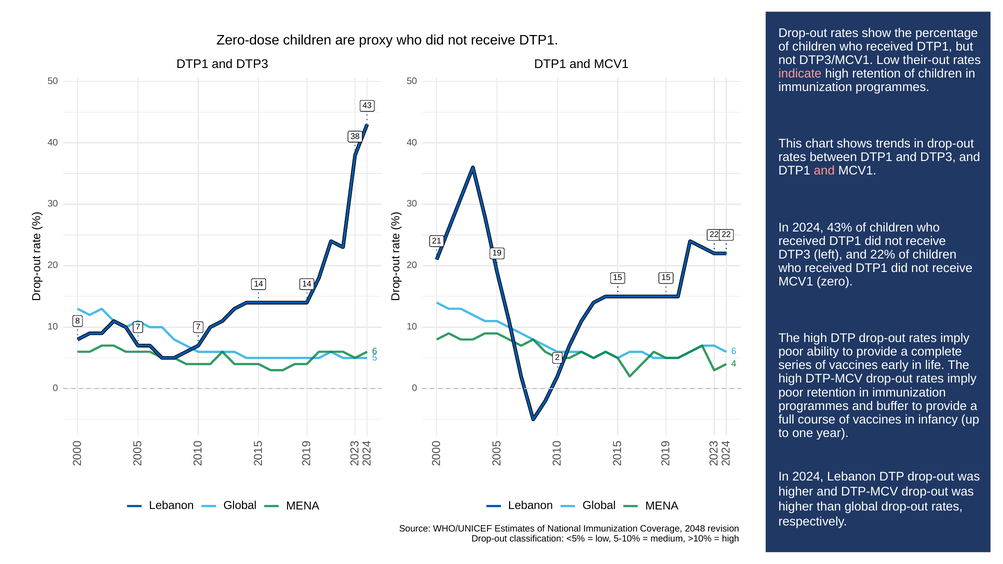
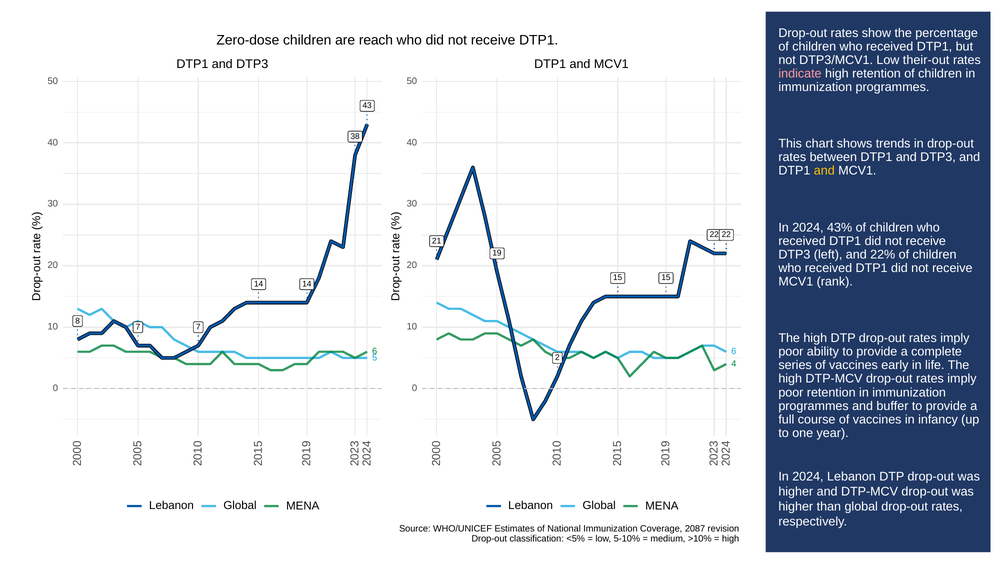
proxy: proxy -> reach (376, 40)
and colour: pink -> yellow (824, 171)
zero: zero -> rank (835, 282)
2048: 2048 -> 2087 (695, 529)
